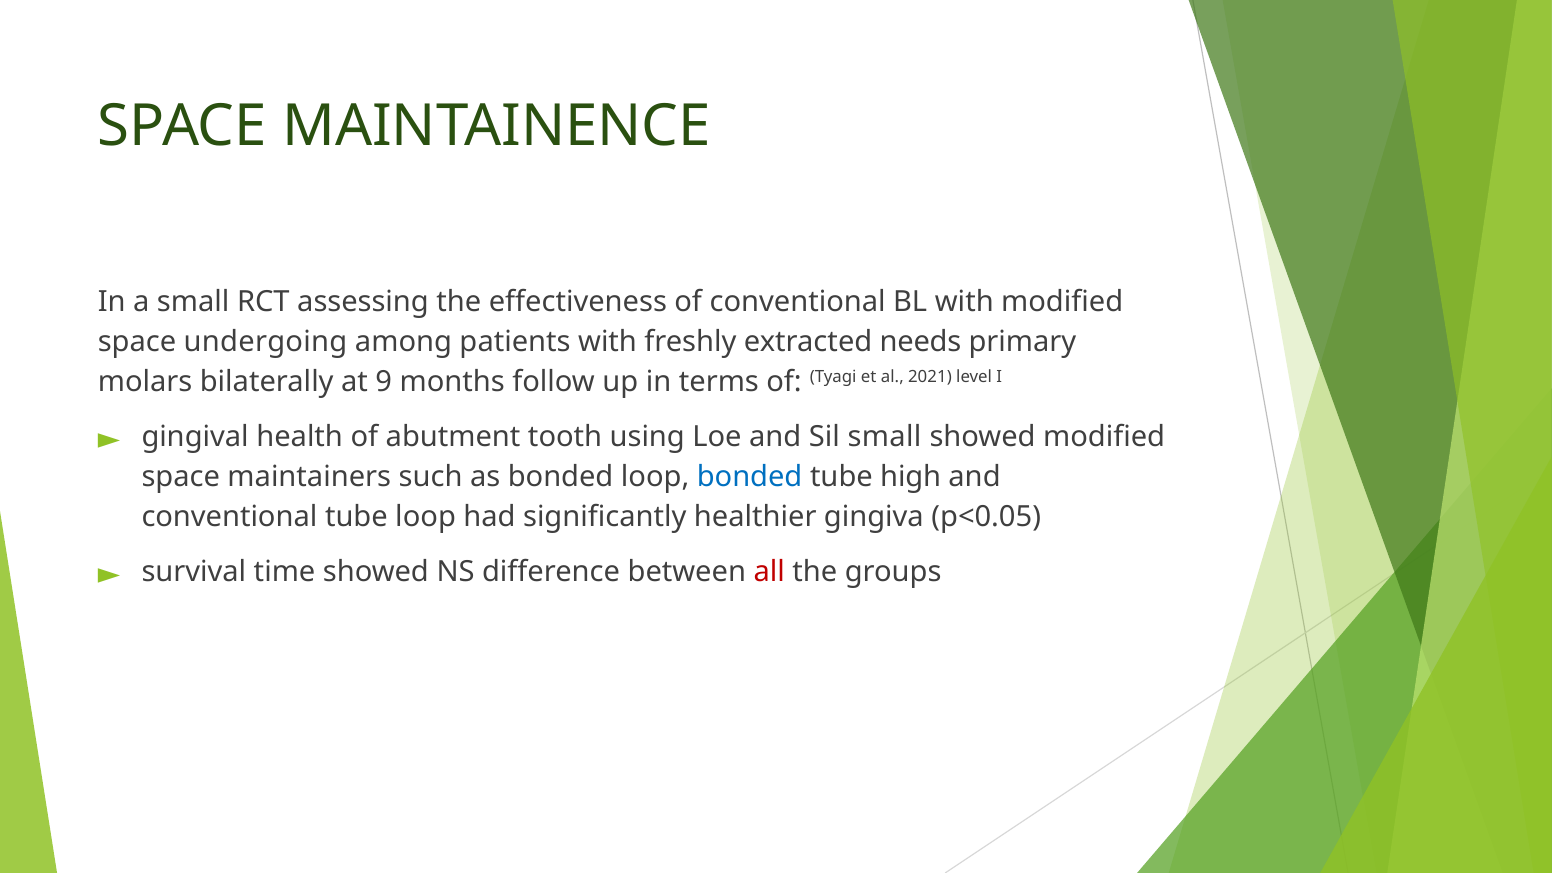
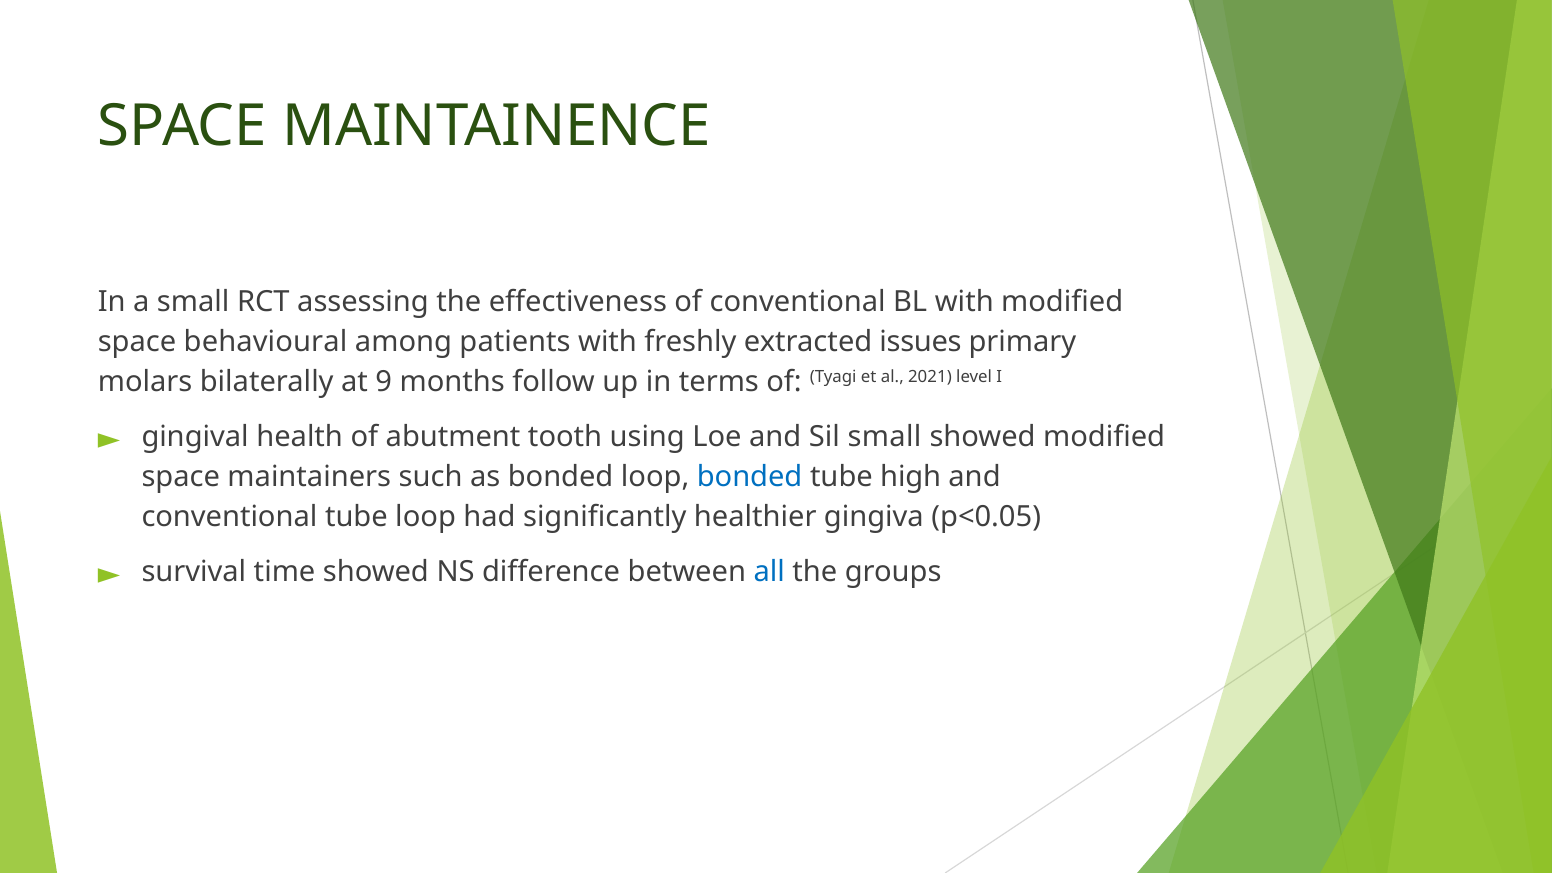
undergoing: undergoing -> behavioural (266, 342)
needs: needs -> issues (921, 342)
all colour: red -> blue (769, 572)
